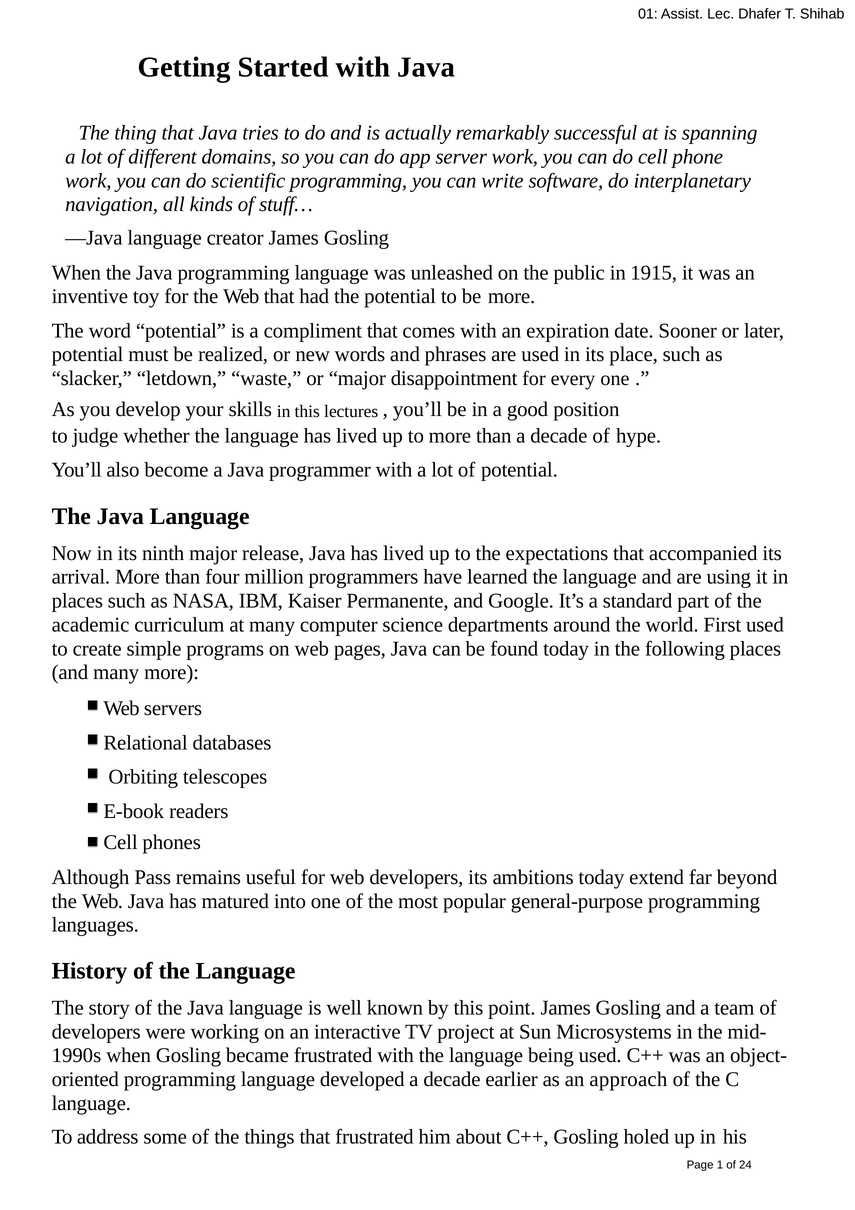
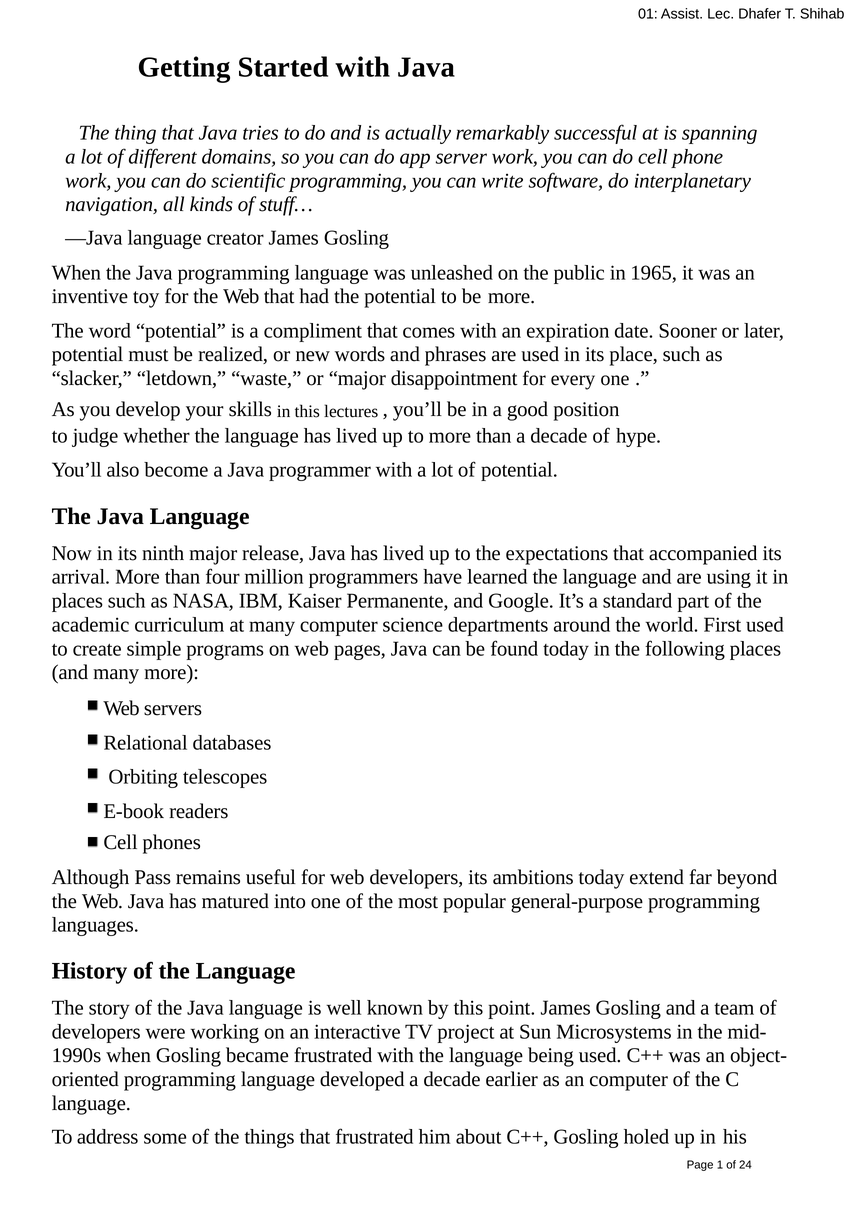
1915: 1915 -> 1965 (654, 273)
an approach: approach -> computer (629, 1079)
